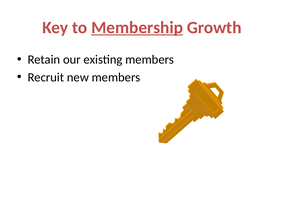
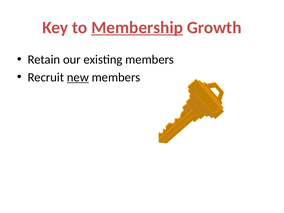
new underline: none -> present (78, 77)
